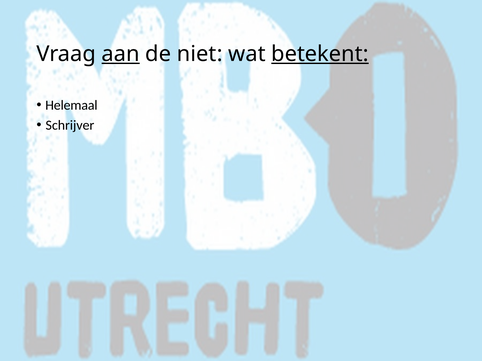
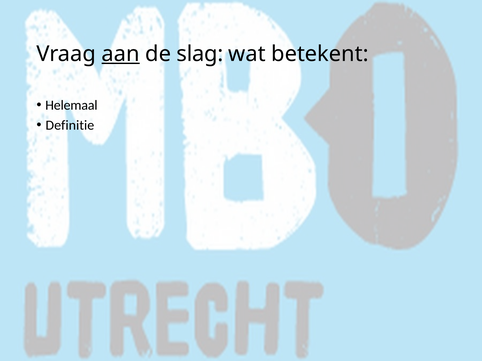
niet: niet -> slag (200, 54)
betekent underline: present -> none (320, 54)
Schrijver: Schrijver -> Definitie (70, 125)
